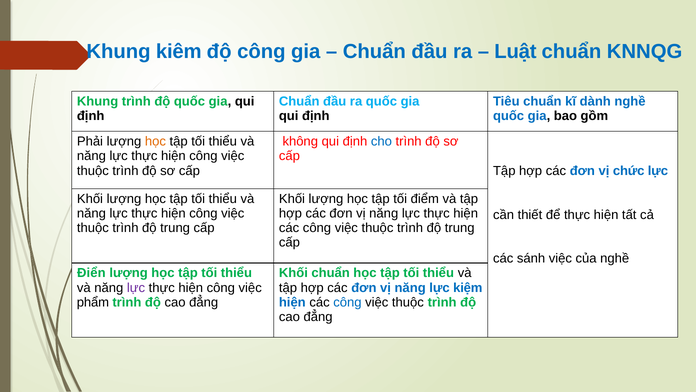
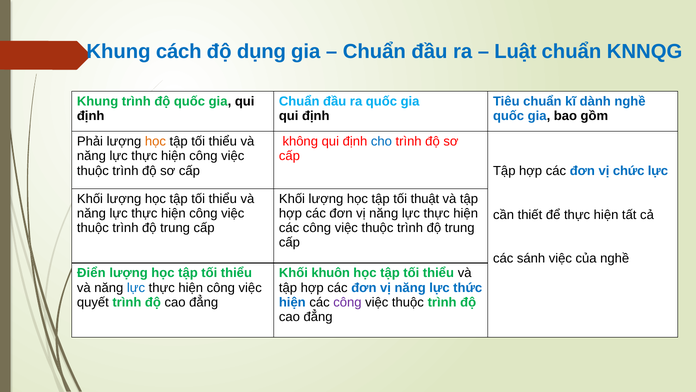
kiêm: kiêm -> cách (179, 51)
độ công: công -> dụng (261, 51)
điểm: điểm -> thuật (425, 198)
Khối chuẩn: chuẩn -> khuôn (331, 273)
lực colour: purple -> blue (136, 287)
kiệm: kiệm -> thức (468, 287)
phẩm: phẩm -> quyết (93, 302)
công colour: blue -> purple (347, 302)
